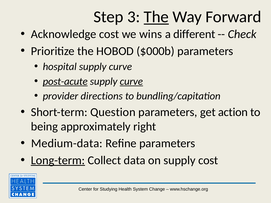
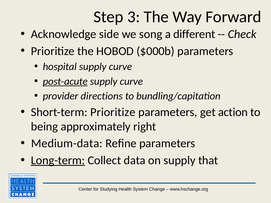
The underline: present -> none (156, 17)
Acknowledge cost: cost -> side (109, 34)
wins: wins -> song (151, 34)
curve underline: present -> none (131, 81)
Short-term Question: Question -> Prioritize (113, 112)
supply cost: cost -> that (208, 160)
